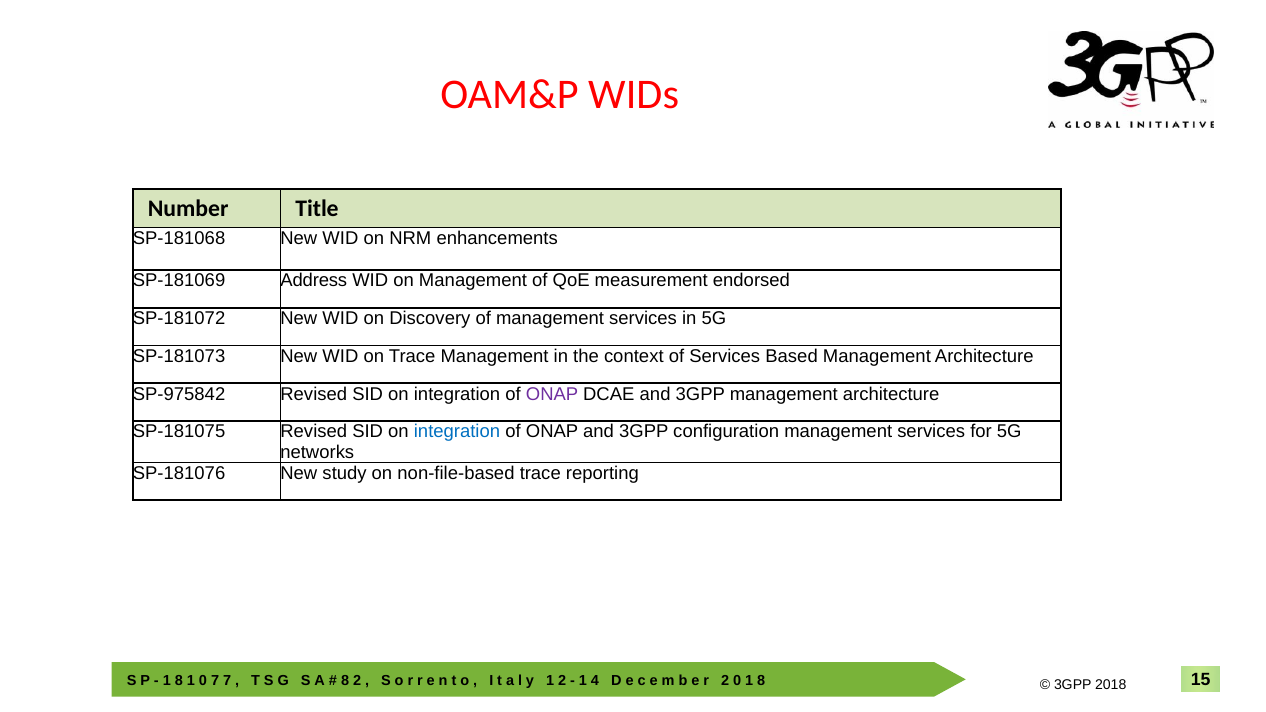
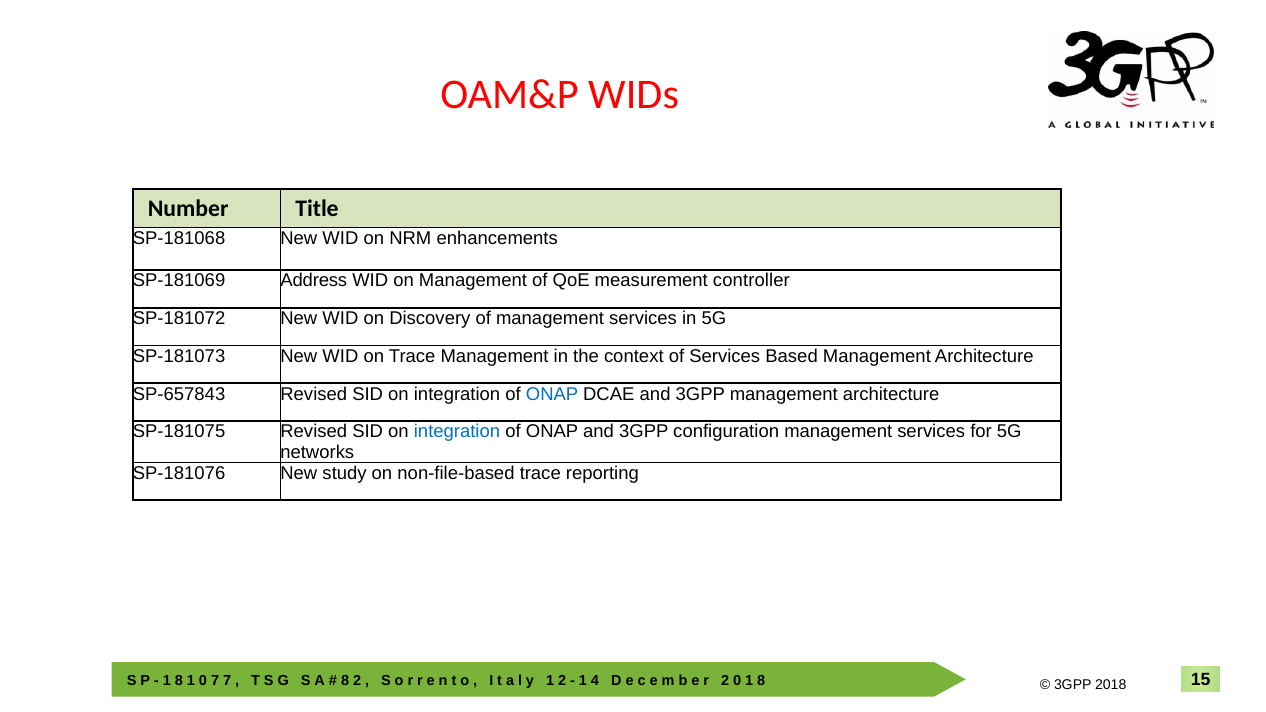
endorsed: endorsed -> controller (751, 281)
SP-975842: SP-975842 -> SP-657843 (179, 394)
ONAP colour: purple -> blue (552, 394)
